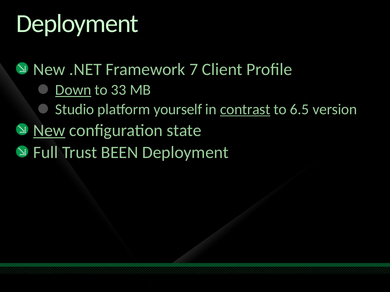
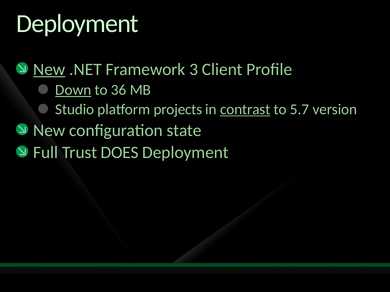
New underline: none -> present (49, 70)
7: 7 -> 3 (194, 70)
33: 33 -> 36 (119, 90)
yourself: yourself -> projects (178, 110)
6.5: 6.5 -> 5.7 (300, 110)
New underline: present -> none (49, 131)
BEEN: BEEN -> DOES (120, 153)
